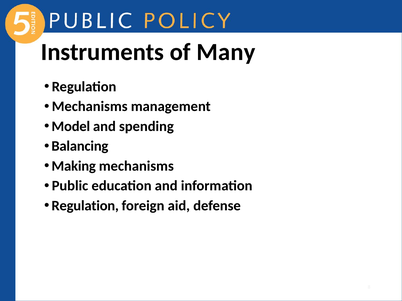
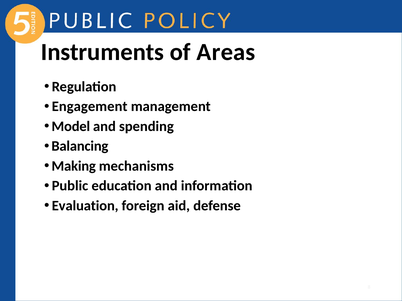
Many: Many -> Areas (226, 52)
Mechanisms: Mechanisms -> Engagement (90, 107)
Regulation: Regulation -> Evaluation (85, 206)
